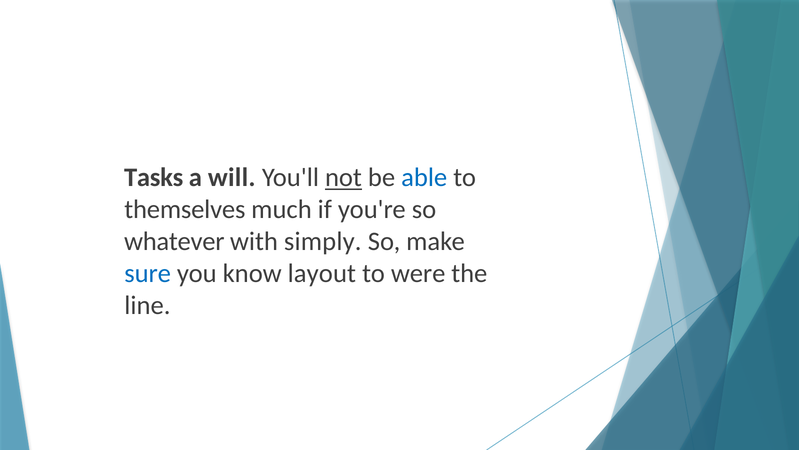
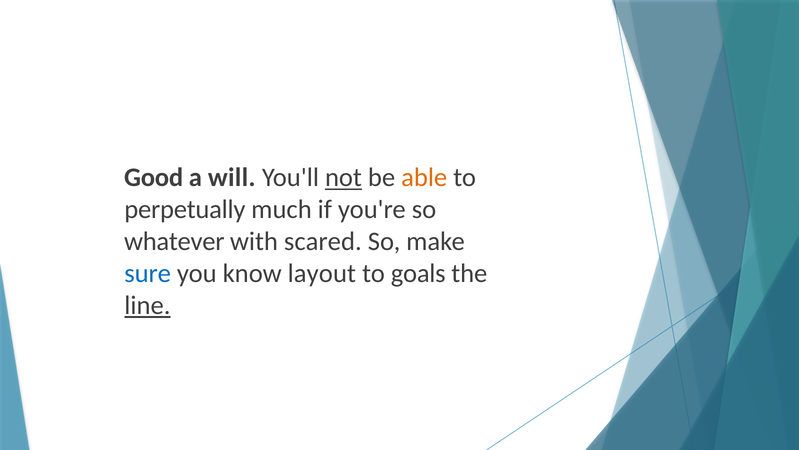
Tasks: Tasks -> Good (154, 177)
able colour: blue -> orange (424, 177)
themselves: themselves -> perpetually (185, 209)
simply: simply -> scared (323, 241)
were: were -> goals (418, 273)
line underline: none -> present (147, 305)
